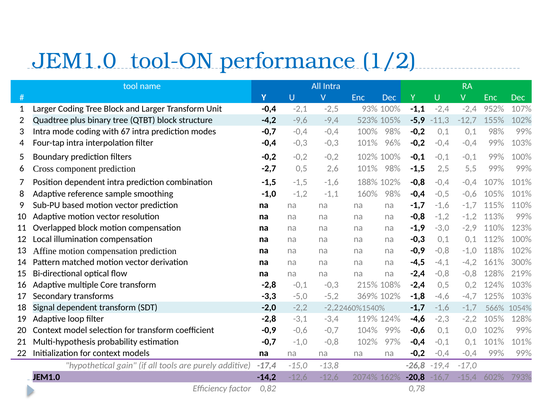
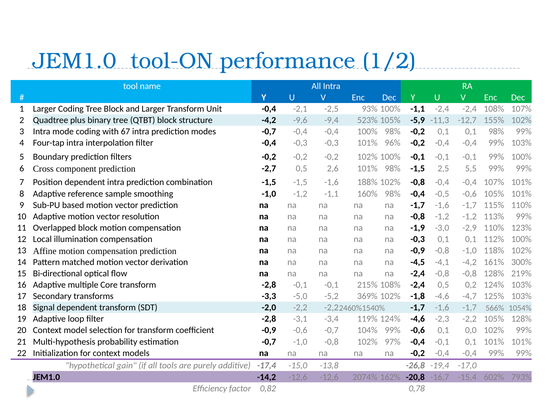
-2,4 952%: 952% -> 108% (494, 109)
-2,8 -0,1 -0,3: -0,3 -> -0,1 (331, 285)
